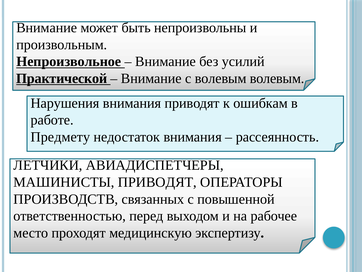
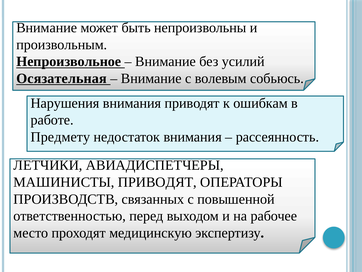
Практической: Практической -> Осязательная (62, 78)
волевым волевым: волевым -> собьюсь (277, 78)
